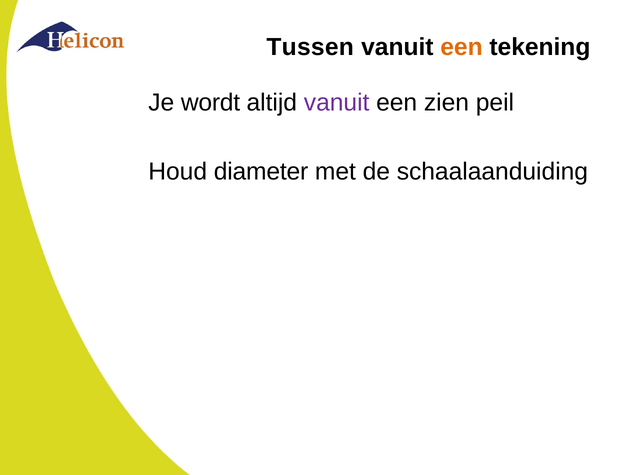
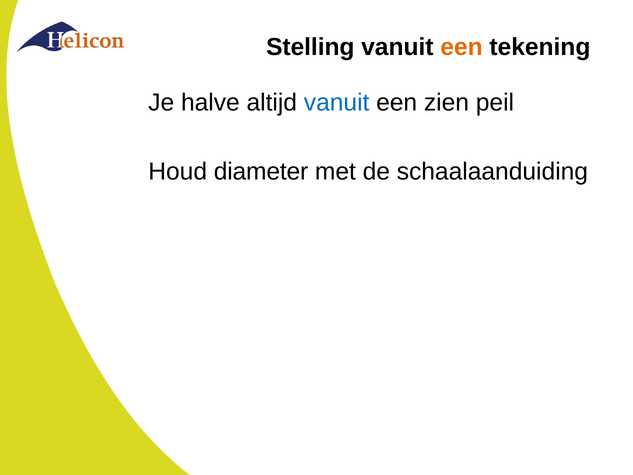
Tussen: Tussen -> Stelling (310, 47)
wordt: wordt -> halve (210, 103)
vanuit colour: purple -> blue (337, 103)
